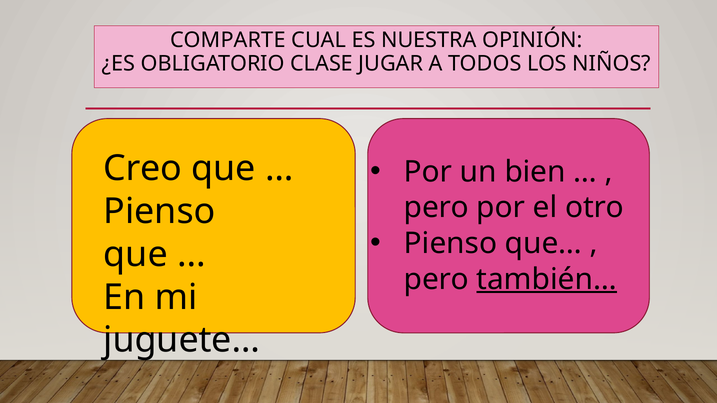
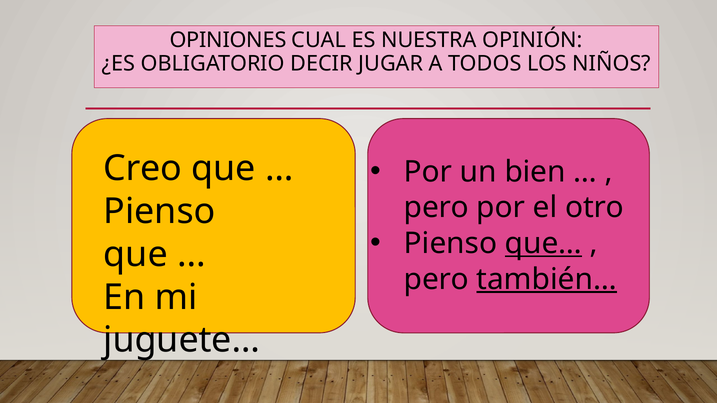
COMPARTE: COMPARTE -> OPINIONES (228, 40)
CLASE: CLASE -> DECIR (322, 64)
que… underline: none -> present (543, 244)
